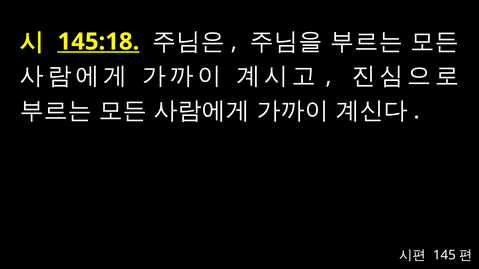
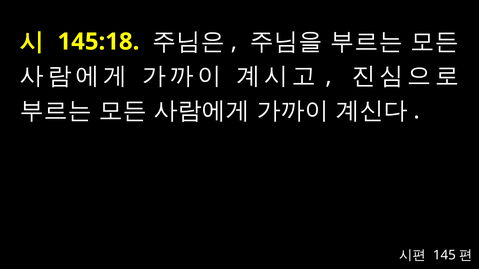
145:18 underline: present -> none (98, 42)
